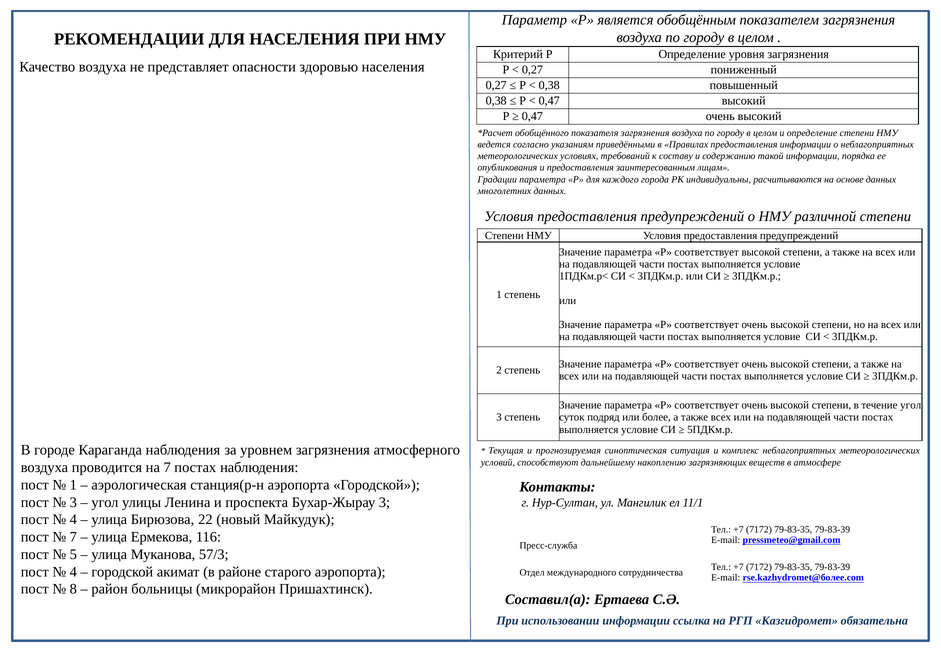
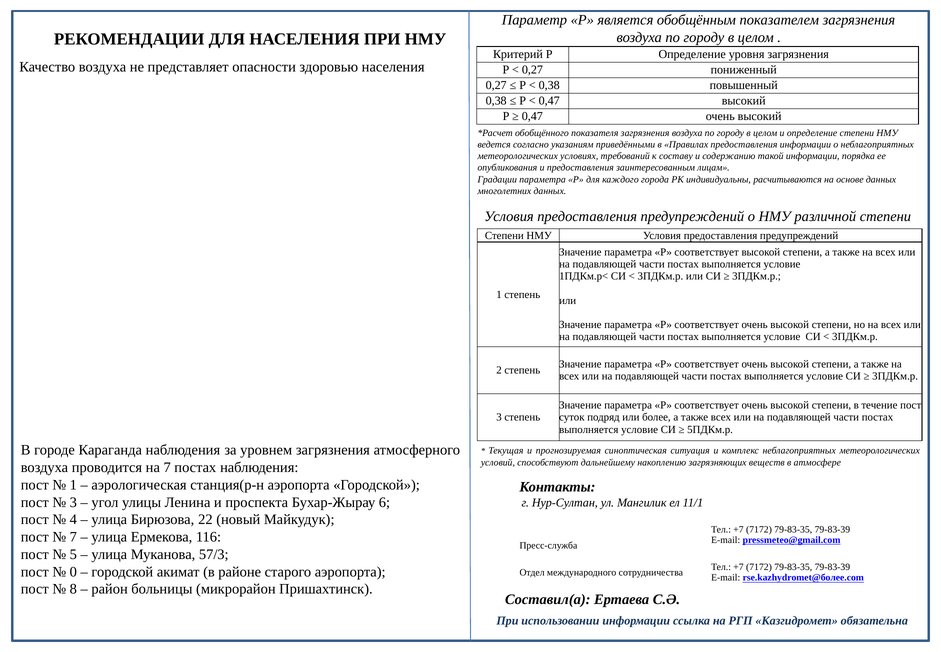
течение угол: угол -> пост (911, 405)
Бухар-Жырау 3: 3 -> 6 (384, 502)
4: 4 -> 0 (73, 571)
